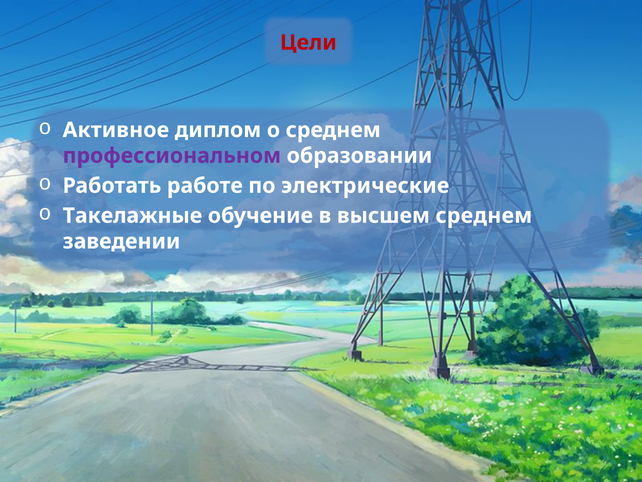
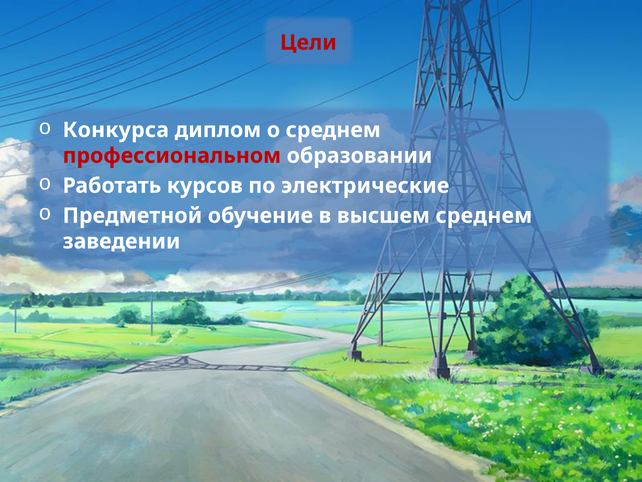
Активное: Активное -> Конкурса (116, 130)
профессиональном colour: purple -> red (172, 156)
работе: работе -> курсов (205, 186)
Такелажные: Такелажные -> Предметной (132, 215)
